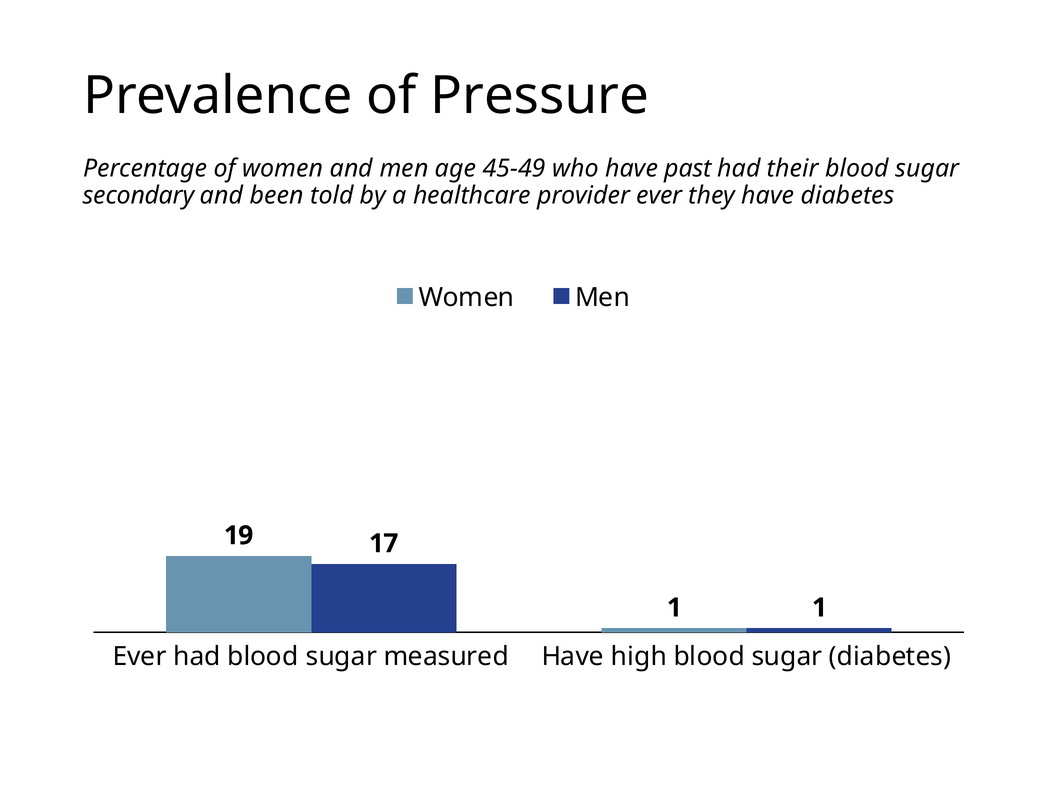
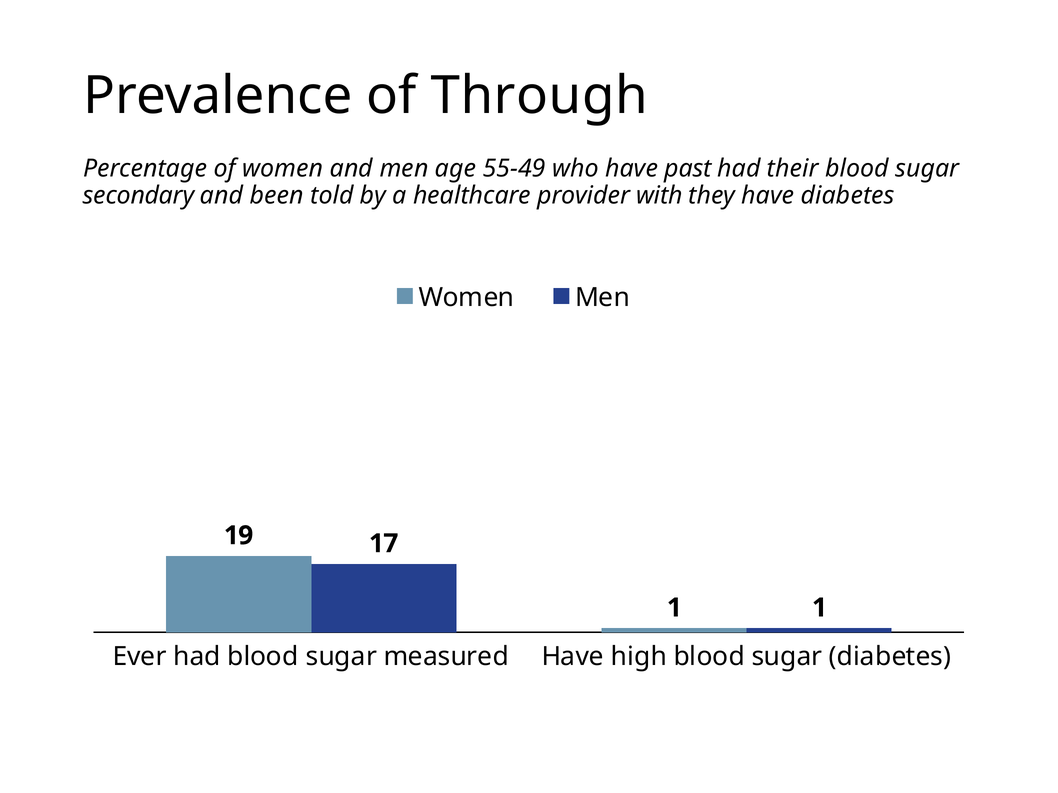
Pressure: Pressure -> Through (539, 96)
45-49: 45-49 -> 55-49 (514, 168)
provider ever: ever -> with (659, 195)
